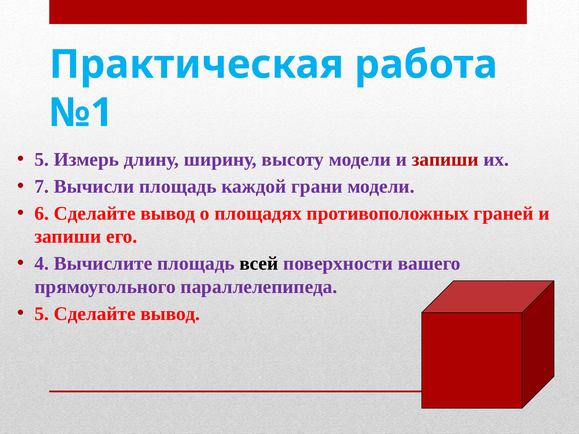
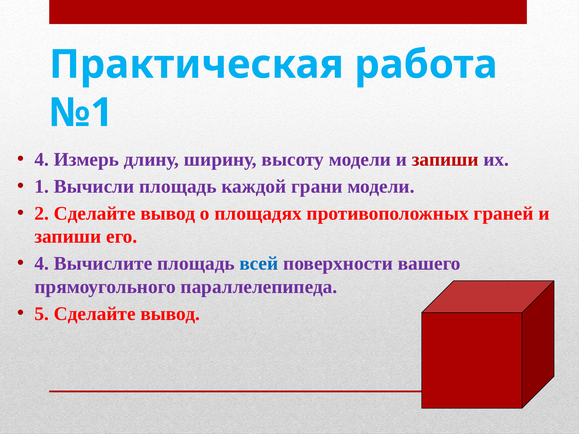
5: 5 -> 4 (42, 160)
7: 7 -> 1 (42, 187)
6: 6 -> 2 (42, 214)
всей colour: black -> blue (259, 264)
